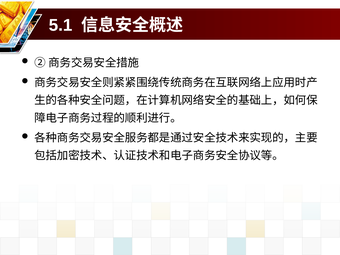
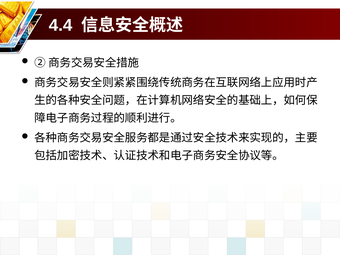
5.1: 5.1 -> 4.4 (61, 25)
